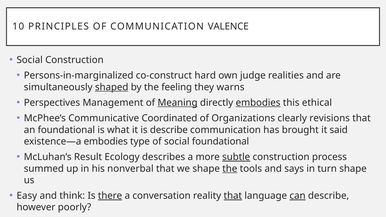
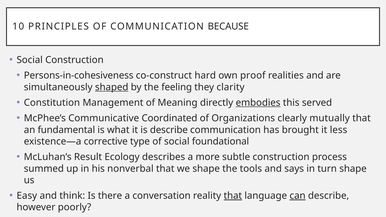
VALENCE: VALENCE -> BECAUSE (228, 27)
Persons-in-marginalized: Persons-in-marginalized -> Persons-in-cohesiveness (79, 76)
judge: judge -> proof (253, 76)
warns: warns -> clarity (231, 87)
Perspectives: Perspectives -> Constitution (52, 103)
Meaning underline: present -> none (178, 103)
ethical: ethical -> served (317, 103)
revisions: revisions -> mutually (330, 118)
an foundational: foundational -> fundamental (66, 130)
said: said -> less (339, 130)
existence—a embodies: embodies -> corrective (106, 141)
subtle underline: present -> none (236, 157)
the underline: present -> none (230, 169)
there underline: present -> none (110, 196)
